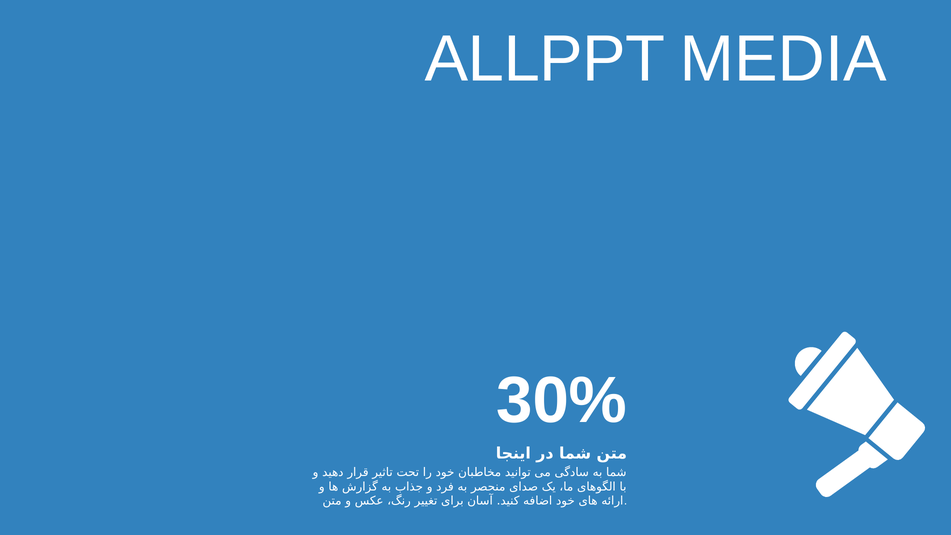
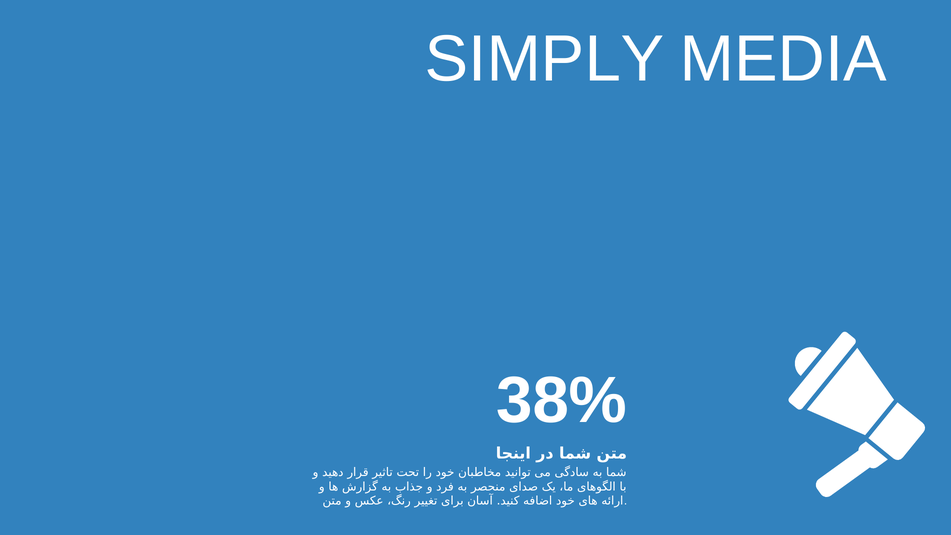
ALLPPT: ALLPPT -> SIMPLY (545, 59)
30%: 30% -> 38% (562, 401)
